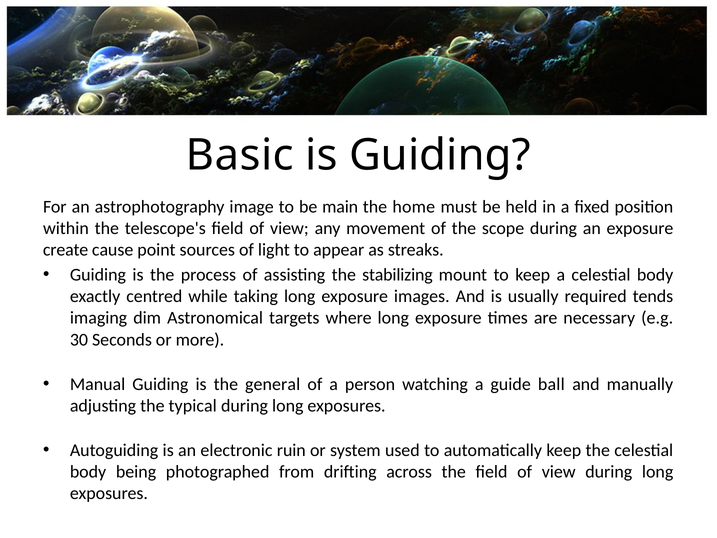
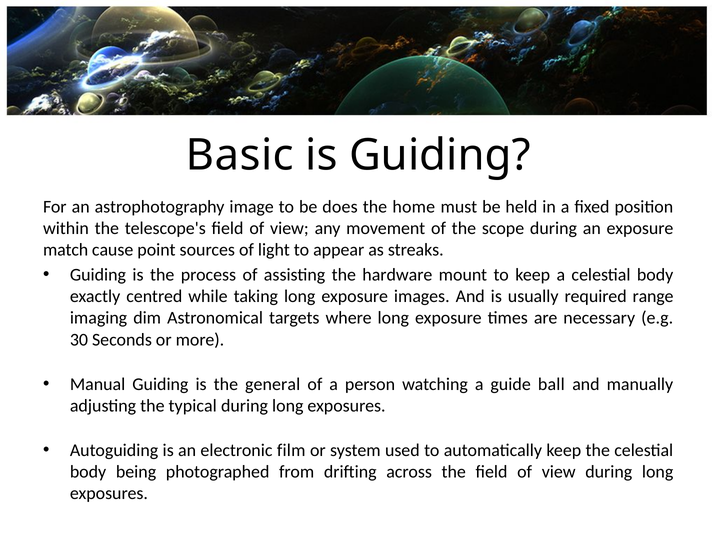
main: main -> does (340, 207)
create: create -> match (66, 250)
stabilizing: stabilizing -> hardware (397, 275)
tends: tends -> range (653, 296)
ruin: ruin -> film (291, 450)
